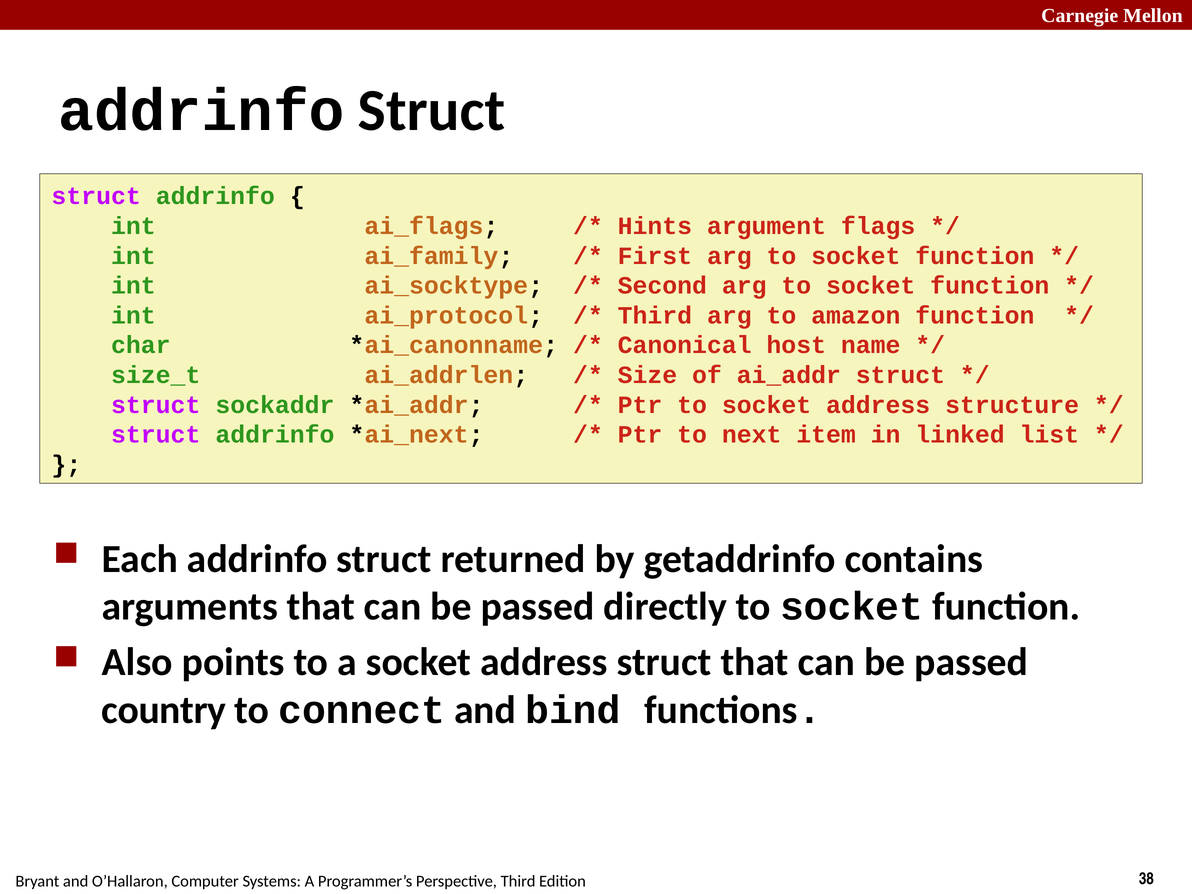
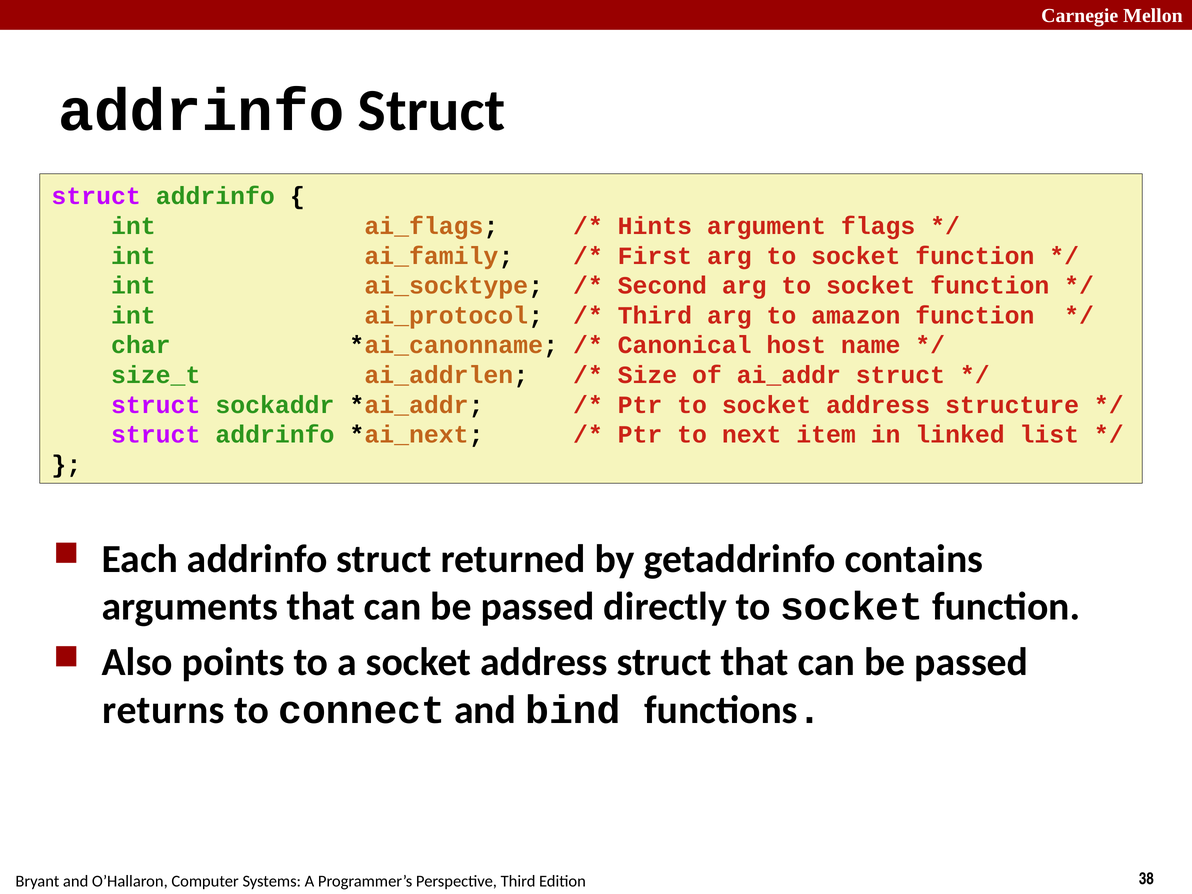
country: country -> returns (163, 710)
